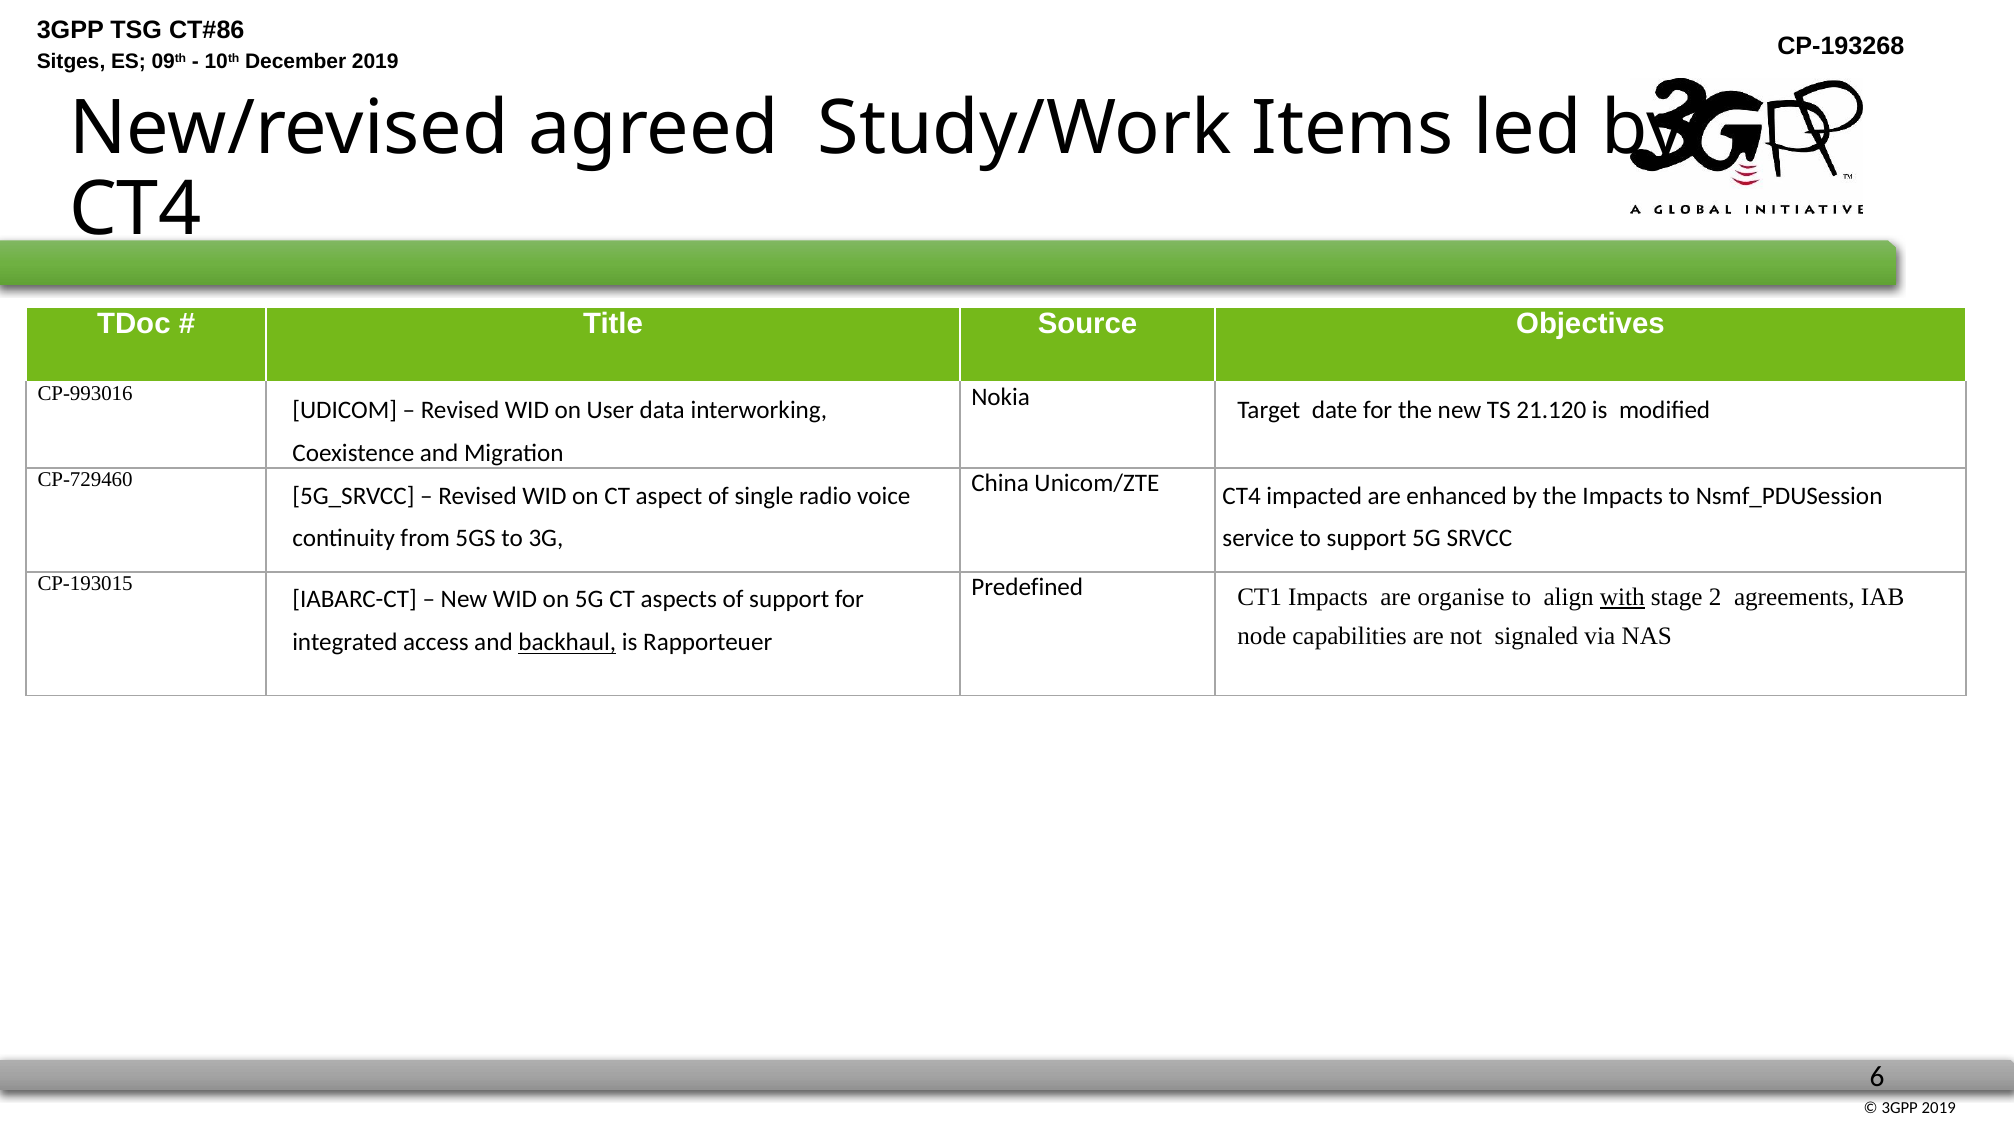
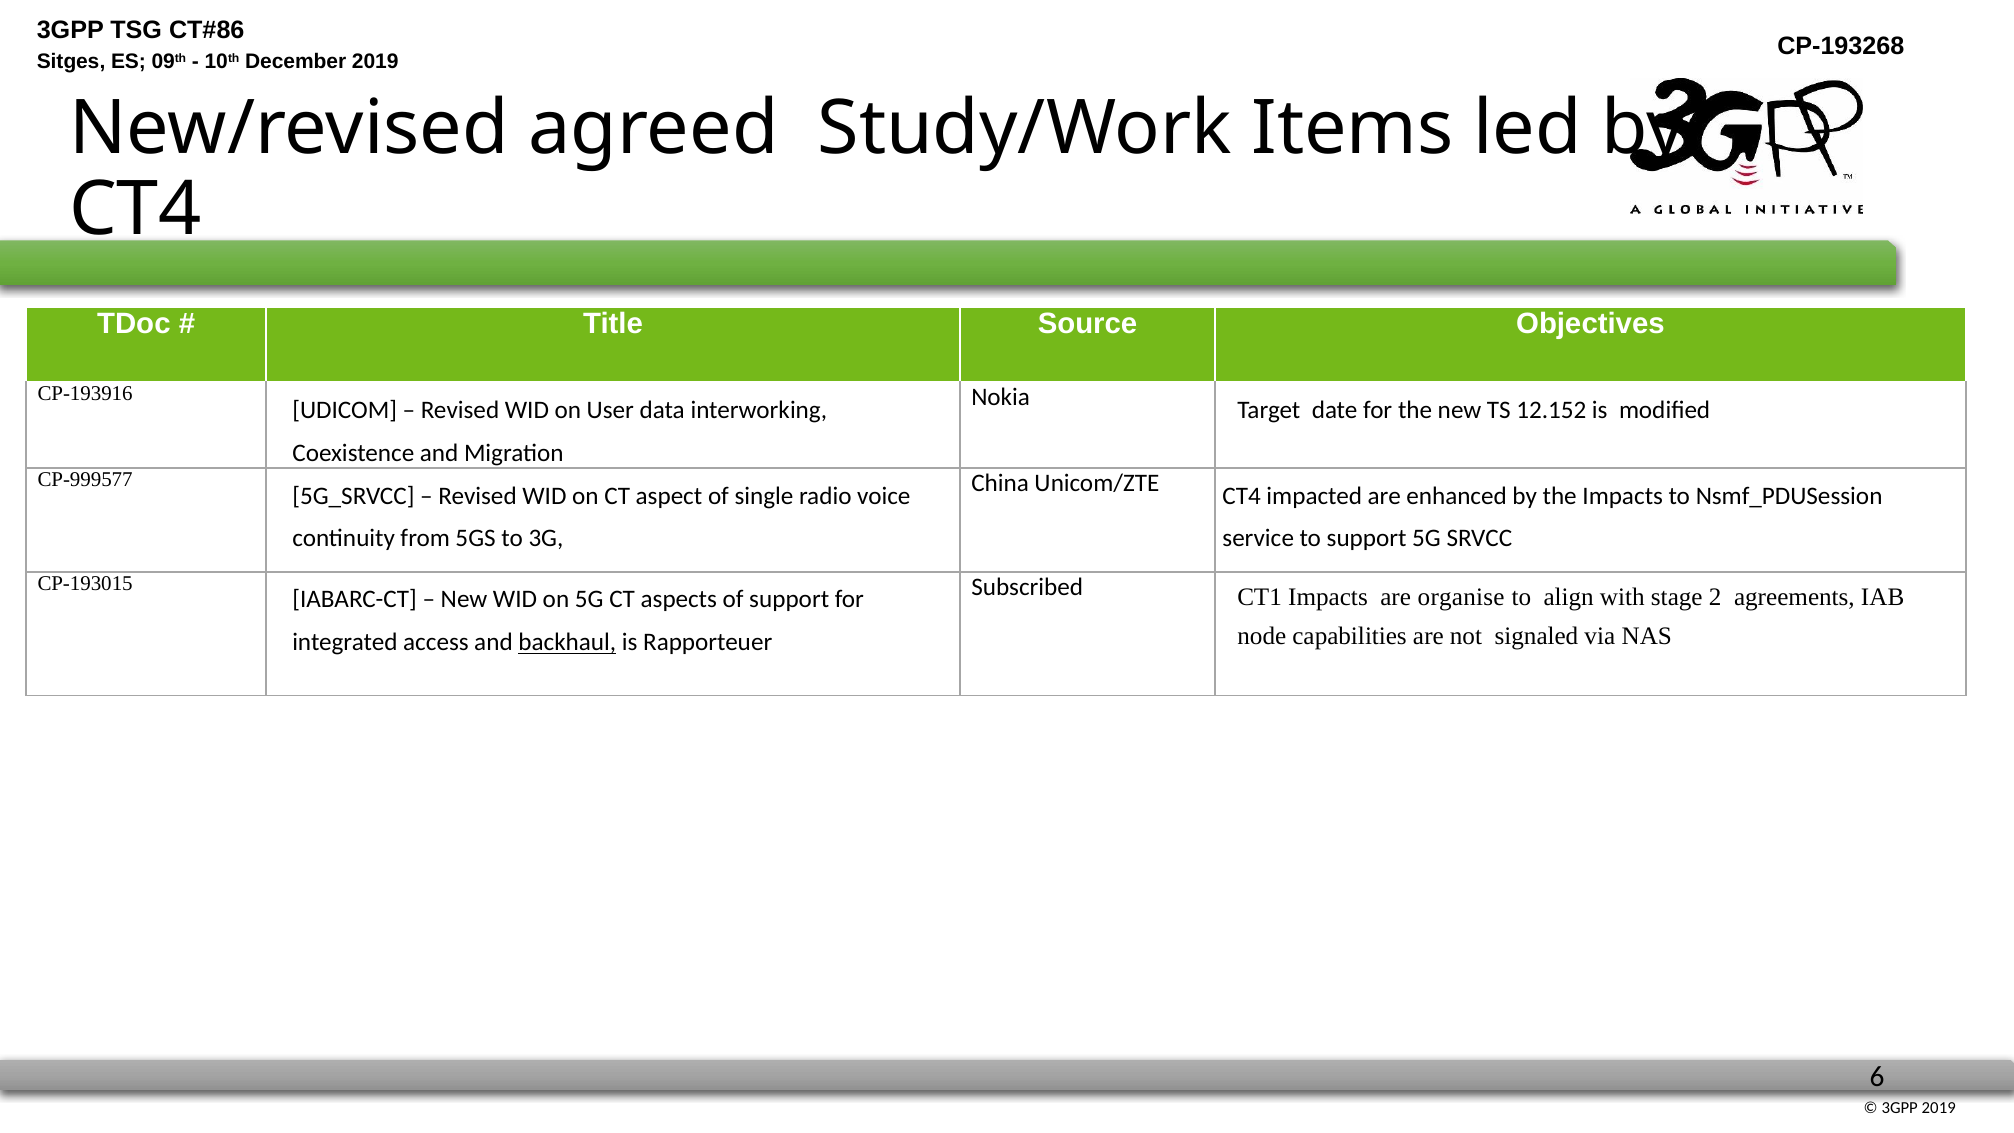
CP-993016: CP-993016 -> CP-193916 (85, 394)
21.120: 21.120 -> 12.152 (1551, 410)
CP-729460: CP-729460 -> CP-999577 (85, 480)
Predefined: Predefined -> Subscribed (1027, 587)
with underline: present -> none (1622, 597)
